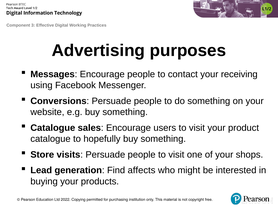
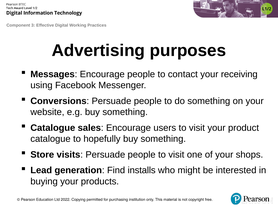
affects: affects -> installs (142, 171)
